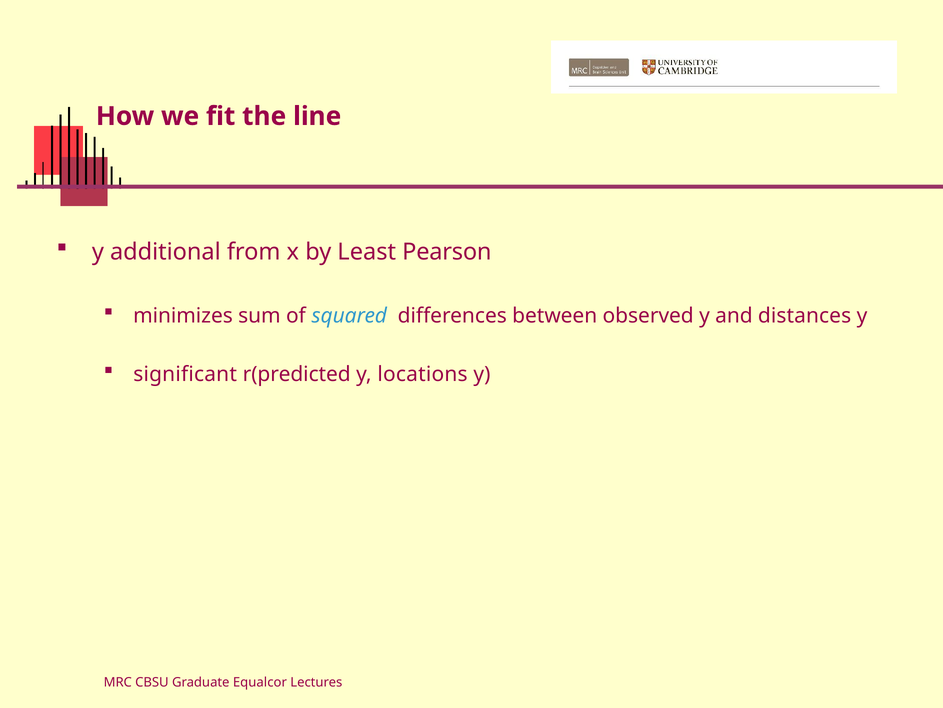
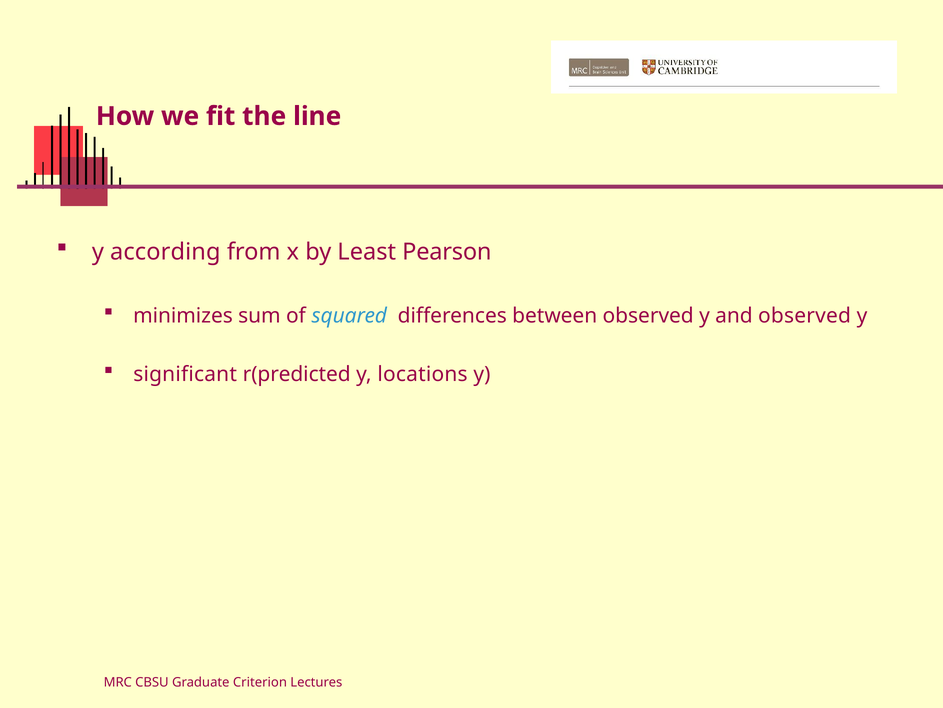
additional: additional -> according (165, 252)
and distances: distances -> observed (805, 315)
Equalcor: Equalcor -> Criterion (260, 681)
